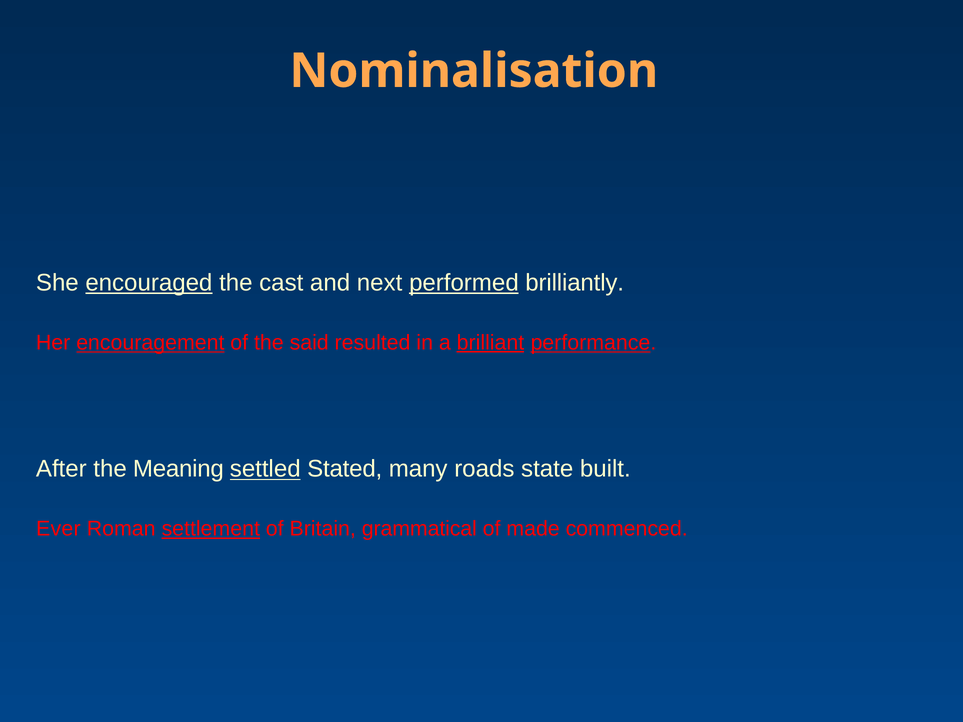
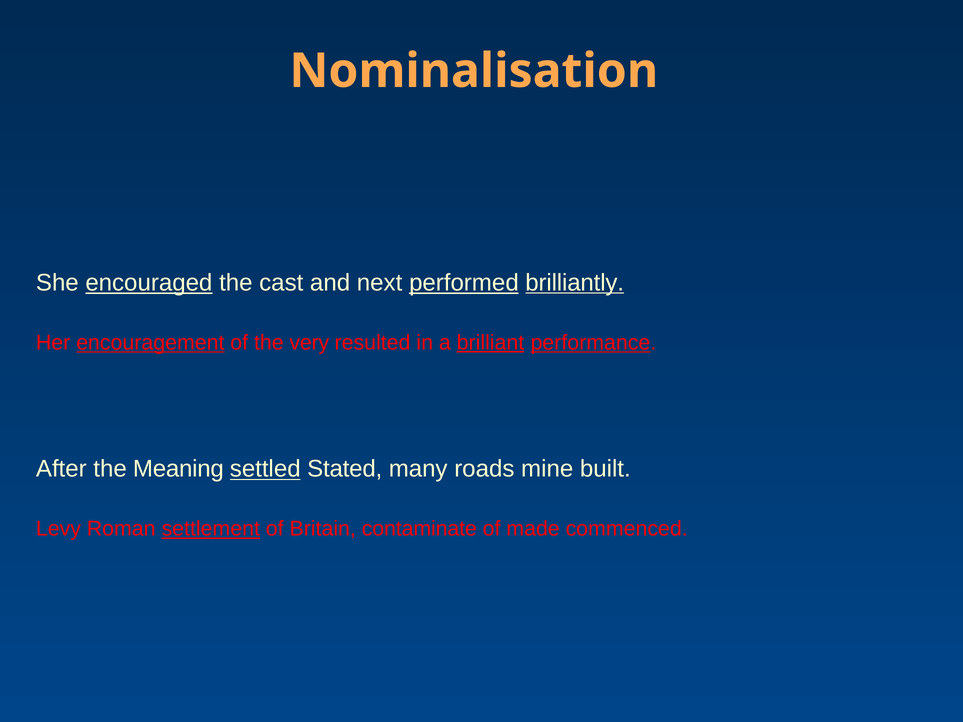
brilliantly underline: none -> present (575, 283)
said: said -> very (309, 343)
state: state -> mine (547, 469)
Ever: Ever -> Levy (58, 529)
grammatical: grammatical -> contaminate (419, 529)
